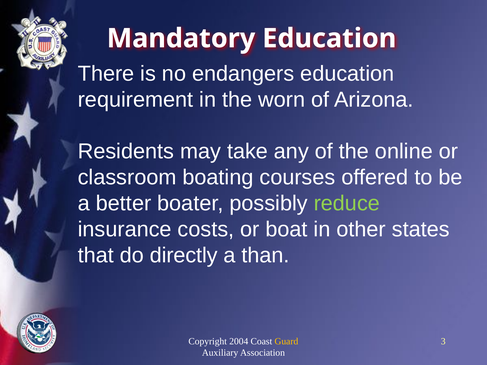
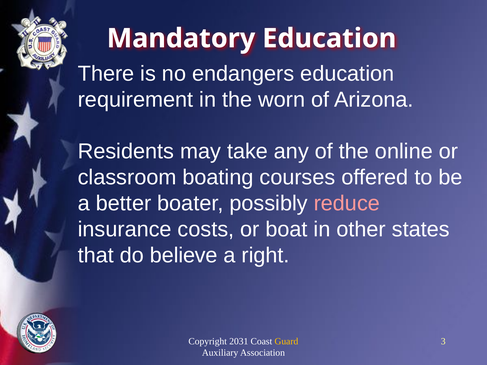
reduce colour: light green -> pink (347, 204)
directly: directly -> believe (184, 256)
than: than -> right (266, 256)
2004: 2004 -> 2031 (239, 342)
